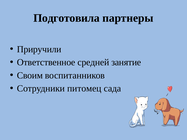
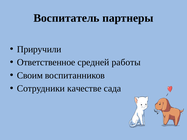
Подготовила: Подготовила -> Воспитатель (66, 18)
занятие: занятие -> работы (126, 62)
питомец: питомец -> качестве (84, 89)
